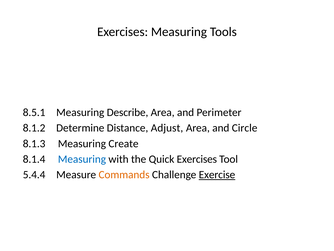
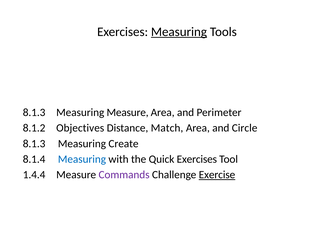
Measuring underline: none -> present (179, 32)
8.5.1: 8.5.1 -> 8.1.3 (34, 112)
Measuring Describe: Describe -> Measure (128, 112)
Determine: Determine -> Objectives (80, 128)
Adjust: Adjust -> Match (167, 128)
5.4.4: 5.4.4 -> 1.4.4 (34, 174)
Commands colour: orange -> purple (124, 174)
